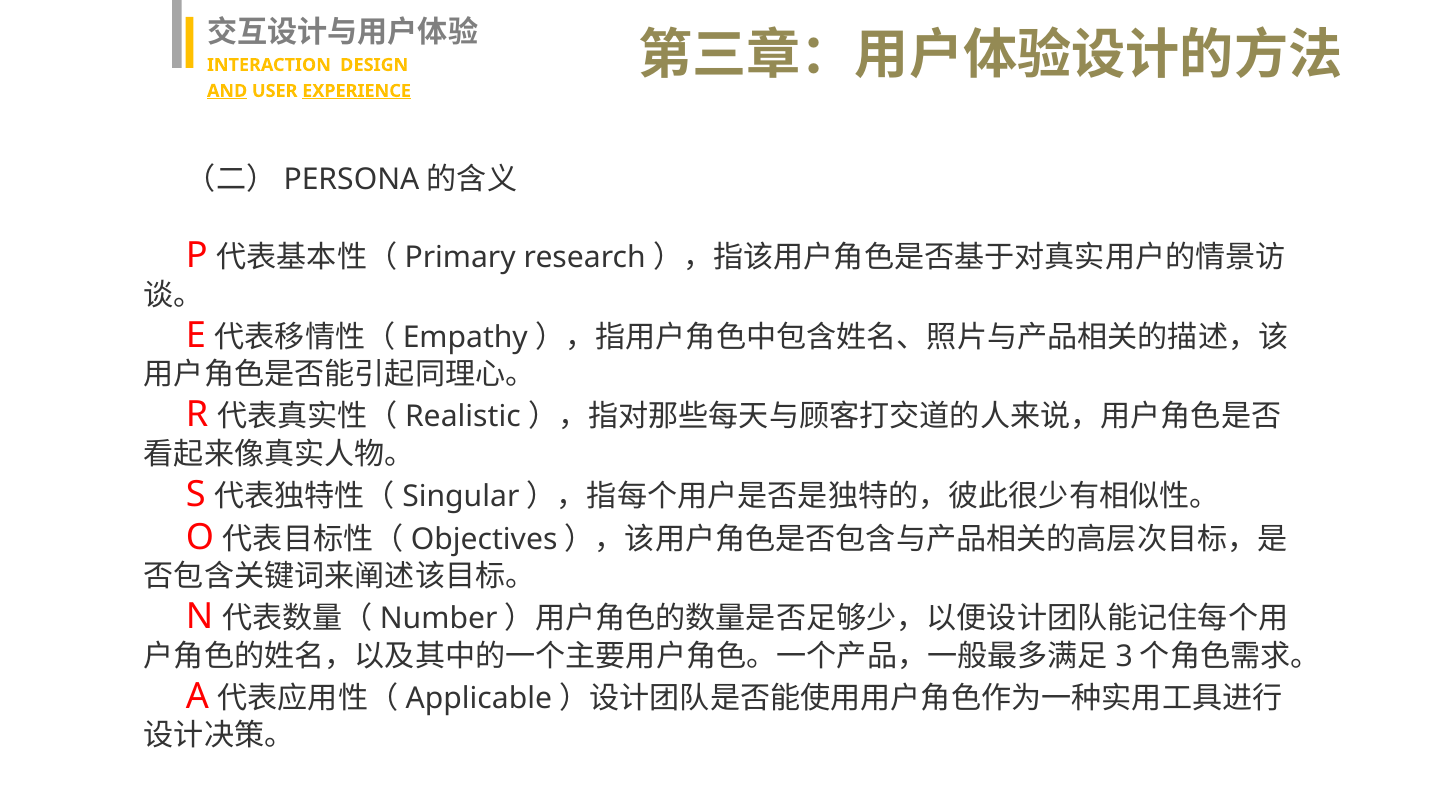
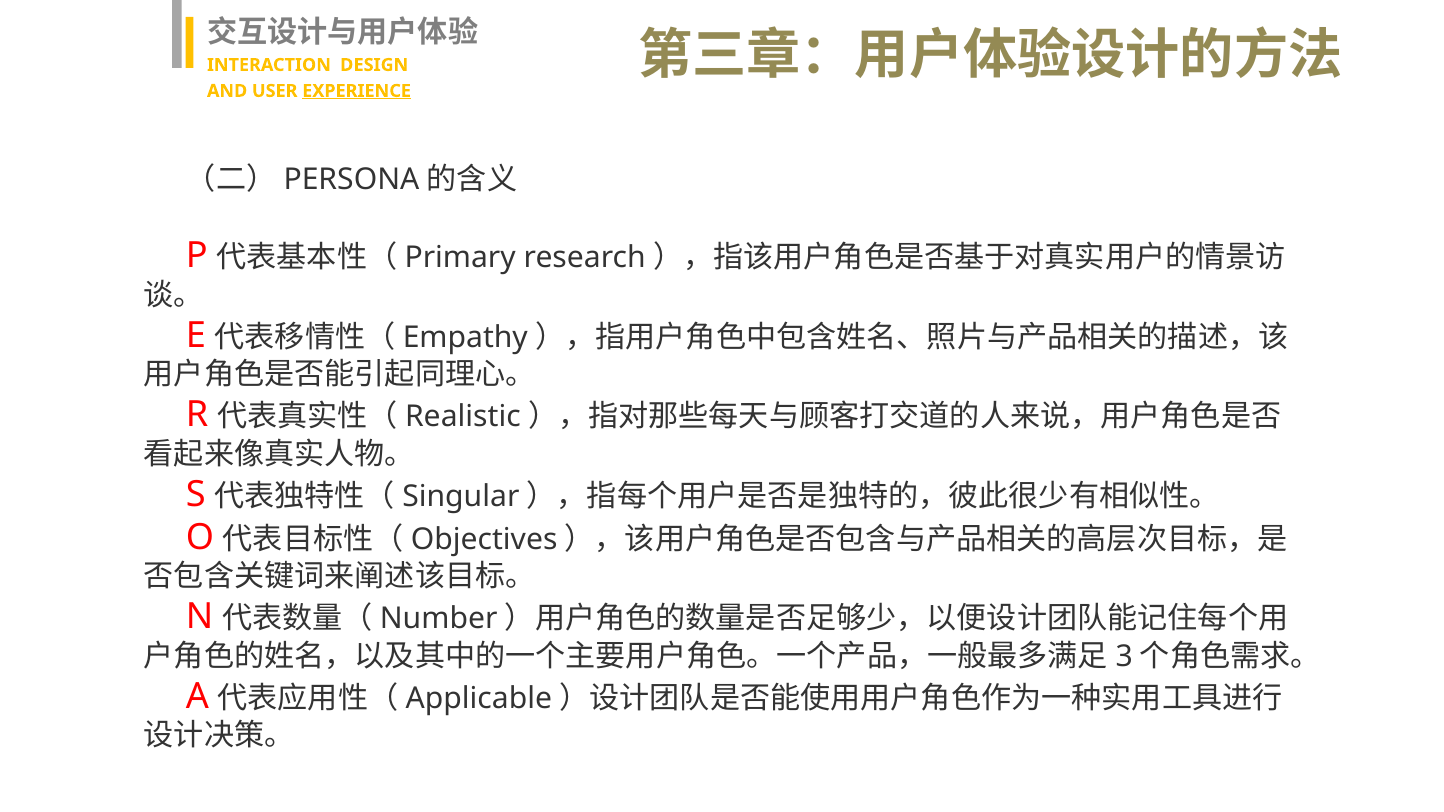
AND underline: present -> none (227, 91)
